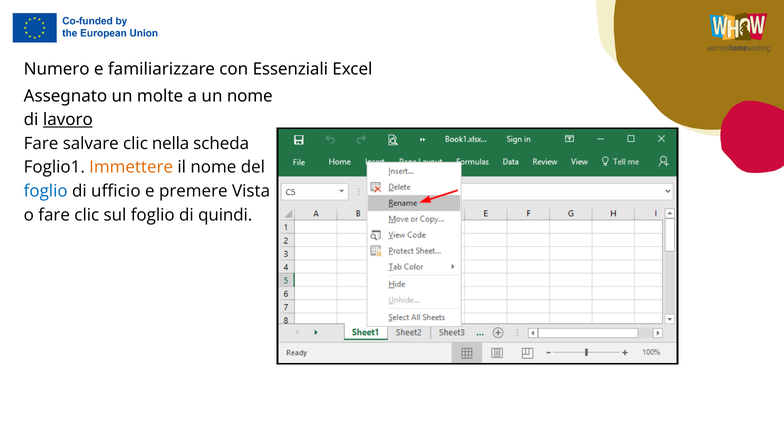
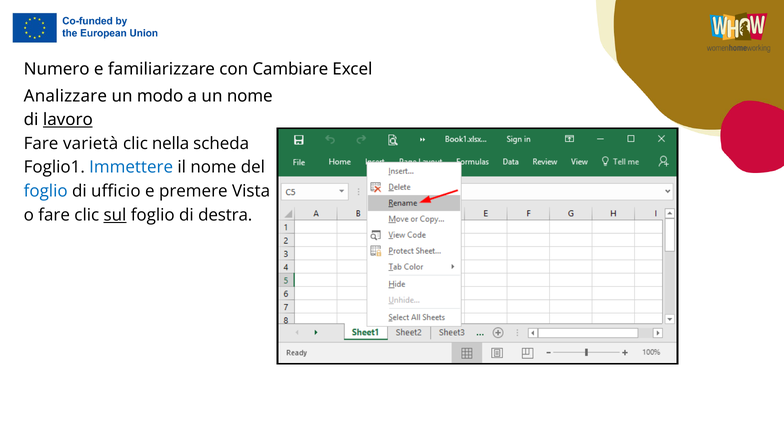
Essenziali: Essenziali -> Cambiare (290, 69)
Assegnato: Assegnato -> Analizzare (65, 96)
molte: molte -> modo (160, 96)
salvare: salvare -> varietà (91, 144)
Immettere colour: orange -> blue (131, 167)
sul underline: none -> present (115, 215)
quindi: quindi -> destra (225, 215)
